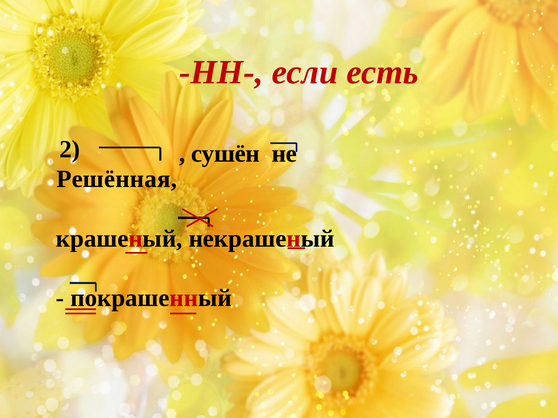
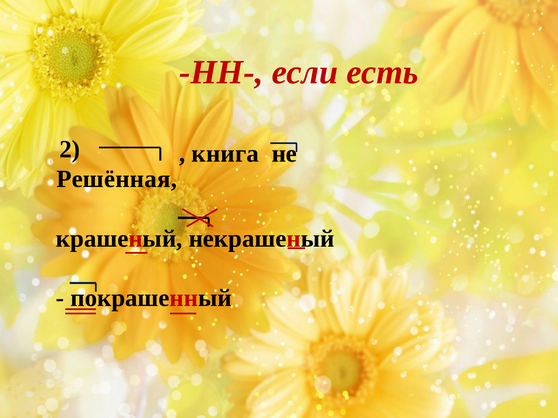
сушён: сушён -> книга (225, 154)
